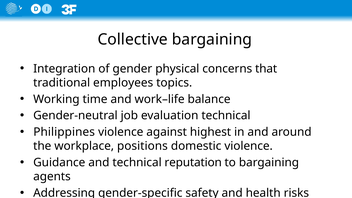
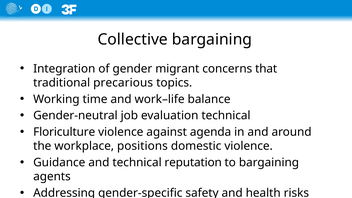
physical: physical -> migrant (177, 69)
employees: employees -> precarious (123, 83)
Philippines: Philippines -> Floriculture (64, 132)
highest: highest -> agenda (211, 132)
